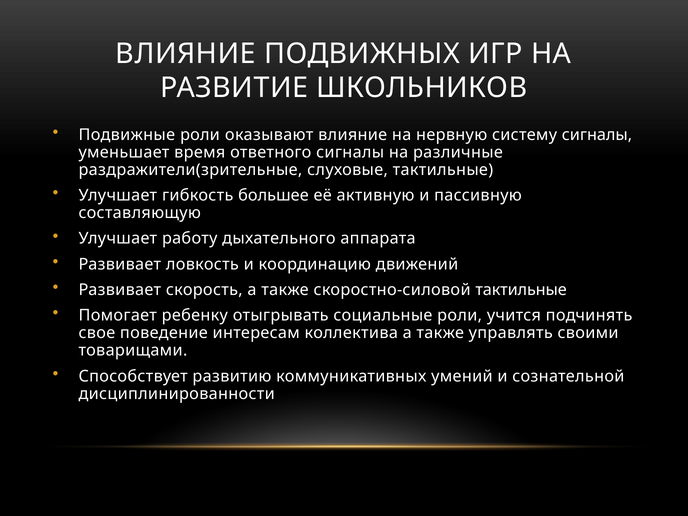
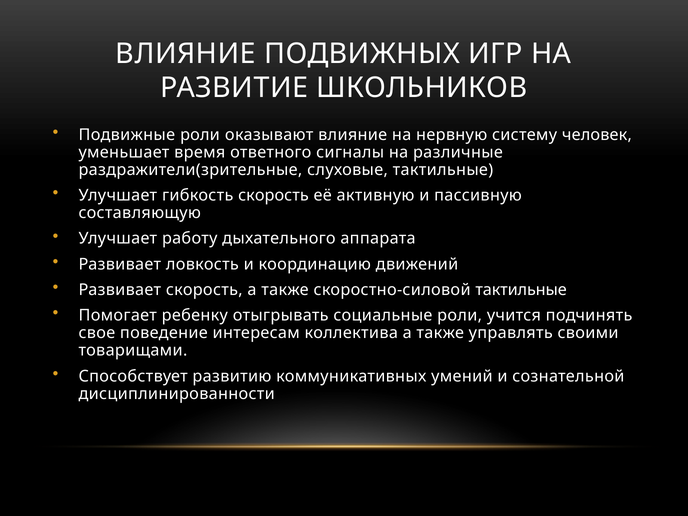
систему сигналы: сигналы -> человек (597, 135)
гибкость большее: большее -> скорость (273, 195)
